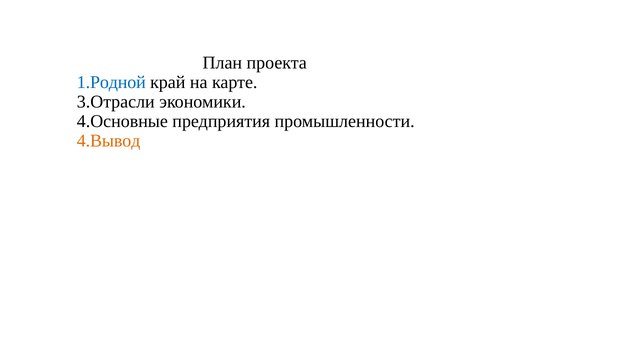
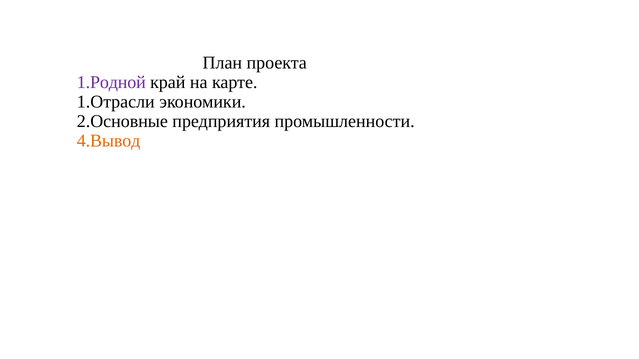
1.Родной colour: blue -> purple (111, 83)
3.Отрасли: 3.Отрасли -> 1.Отрасли (116, 102)
4.Основные: 4.Основные -> 2.Основные (122, 121)
